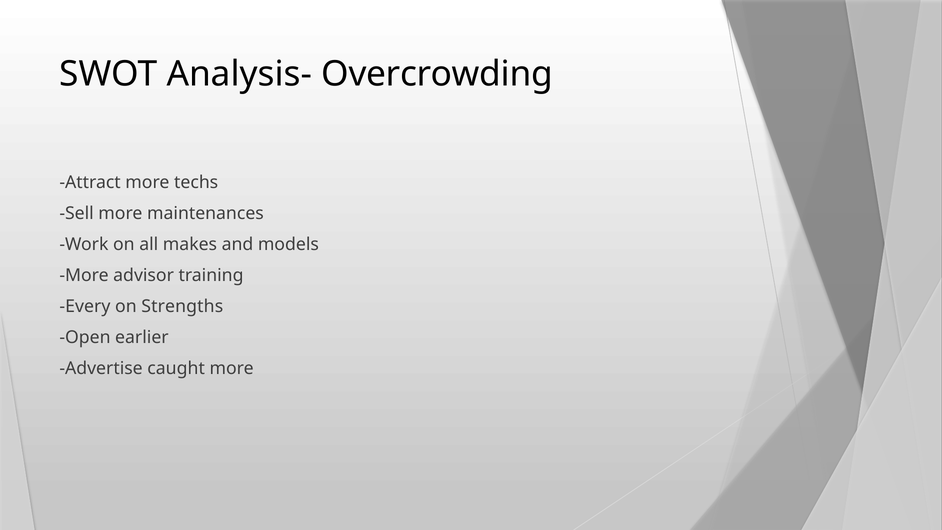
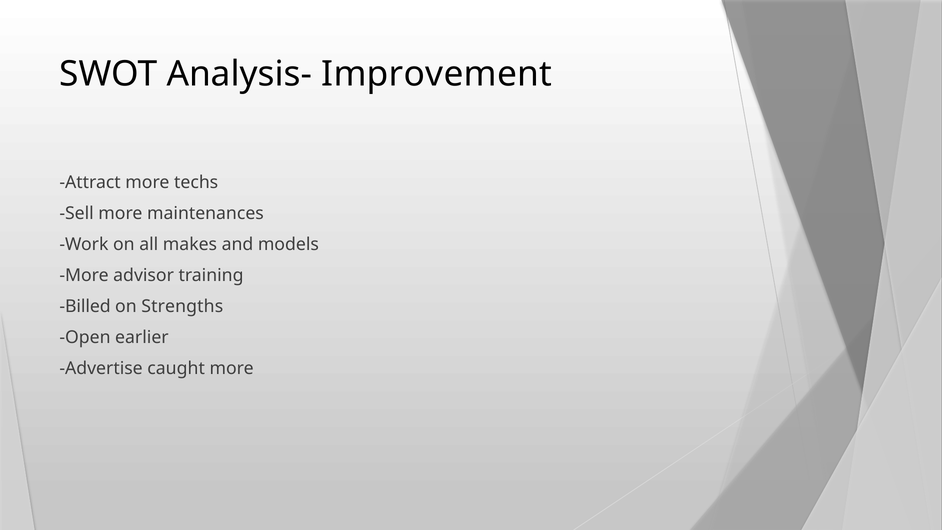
Overcrowding: Overcrowding -> Improvement (437, 74)
Every: Every -> Billed (85, 306)
